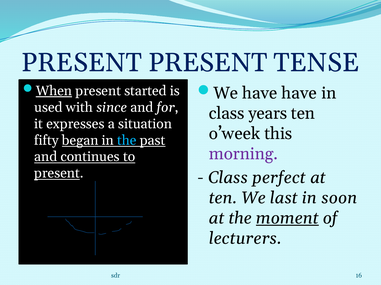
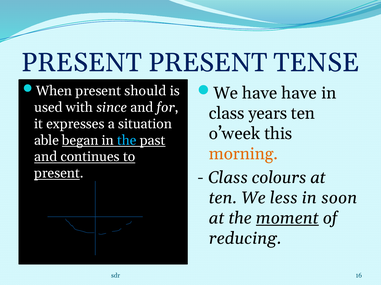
When underline: present -> none (54, 91)
started: started -> should (145, 91)
fifty: fifty -> able (47, 141)
morning colour: purple -> orange (243, 154)
perfect: perfect -> colours (279, 178)
last: last -> less (284, 198)
lecturers: lecturers -> reducing (245, 239)
